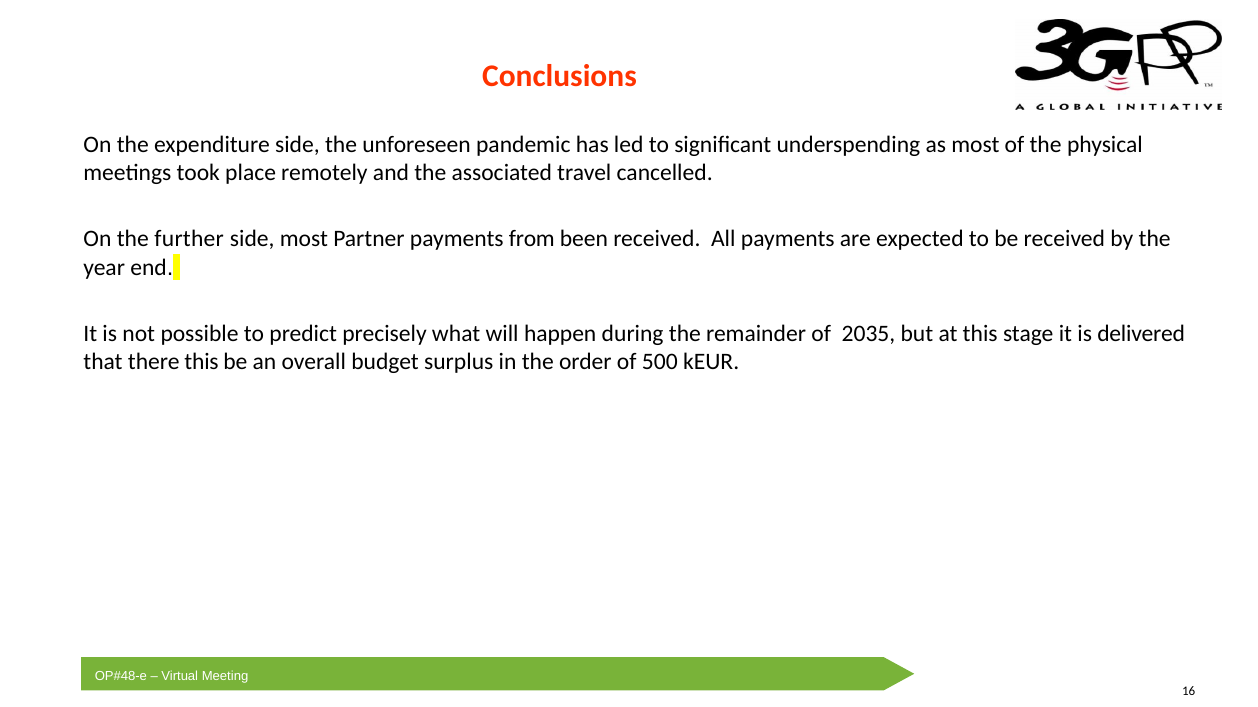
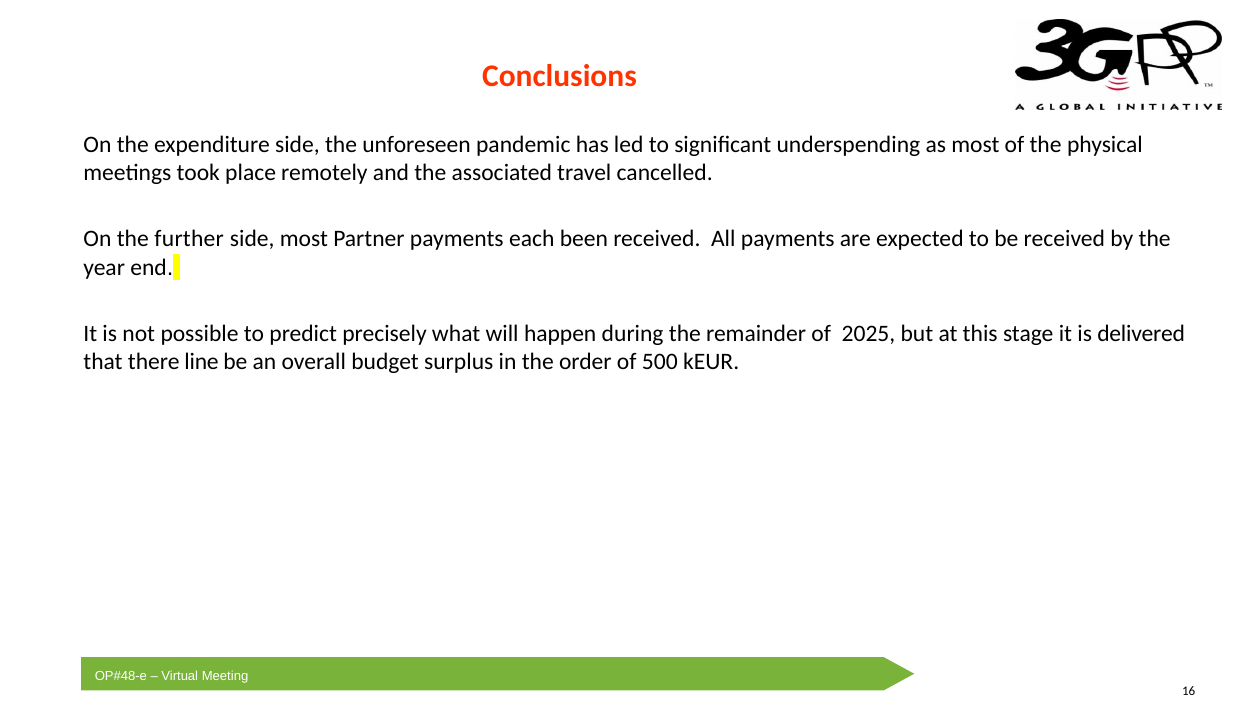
from: from -> each (532, 239)
2035: 2035 -> 2025 (868, 334)
there this: this -> line (202, 362)
